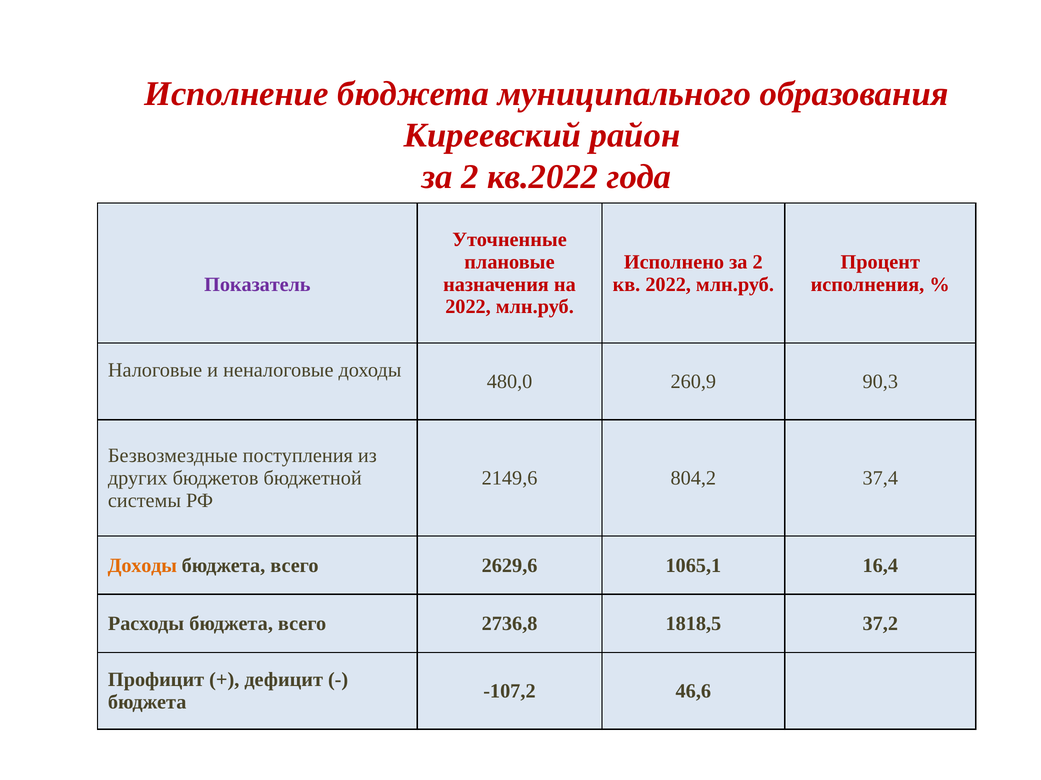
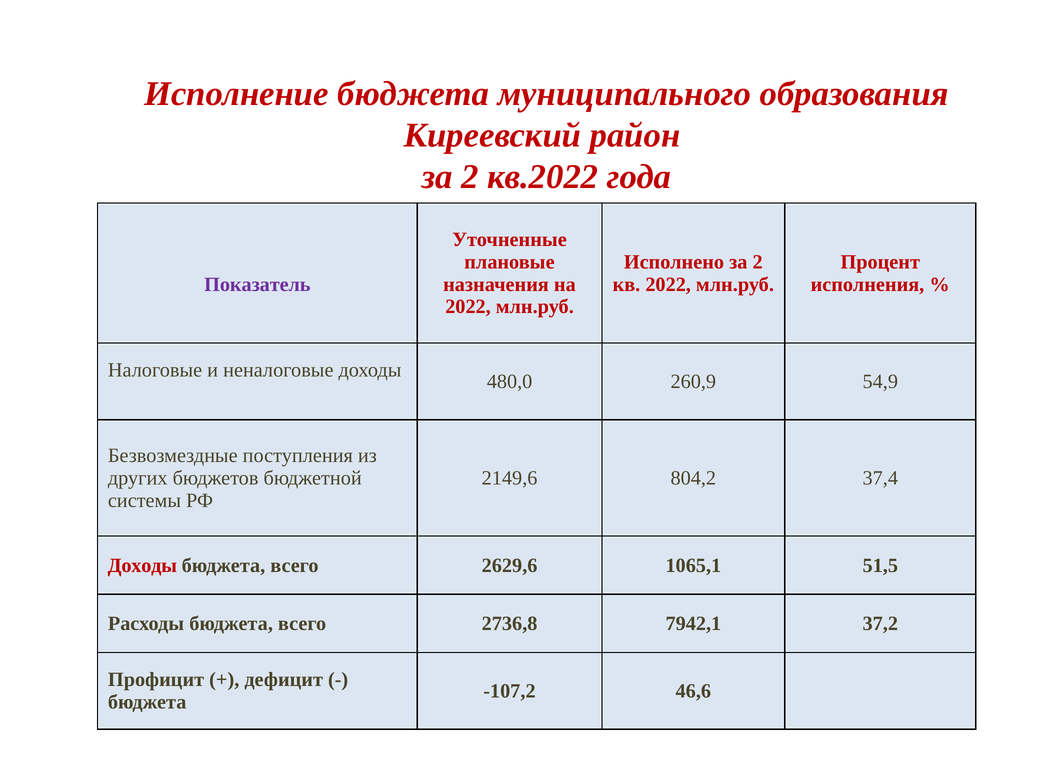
90,3: 90,3 -> 54,9 (880, 382)
Доходы colour: orange -> red (142, 566)
16,4: 16,4 -> 51,5 (880, 566)
1818,5: 1818,5 -> 7942,1 (693, 624)
